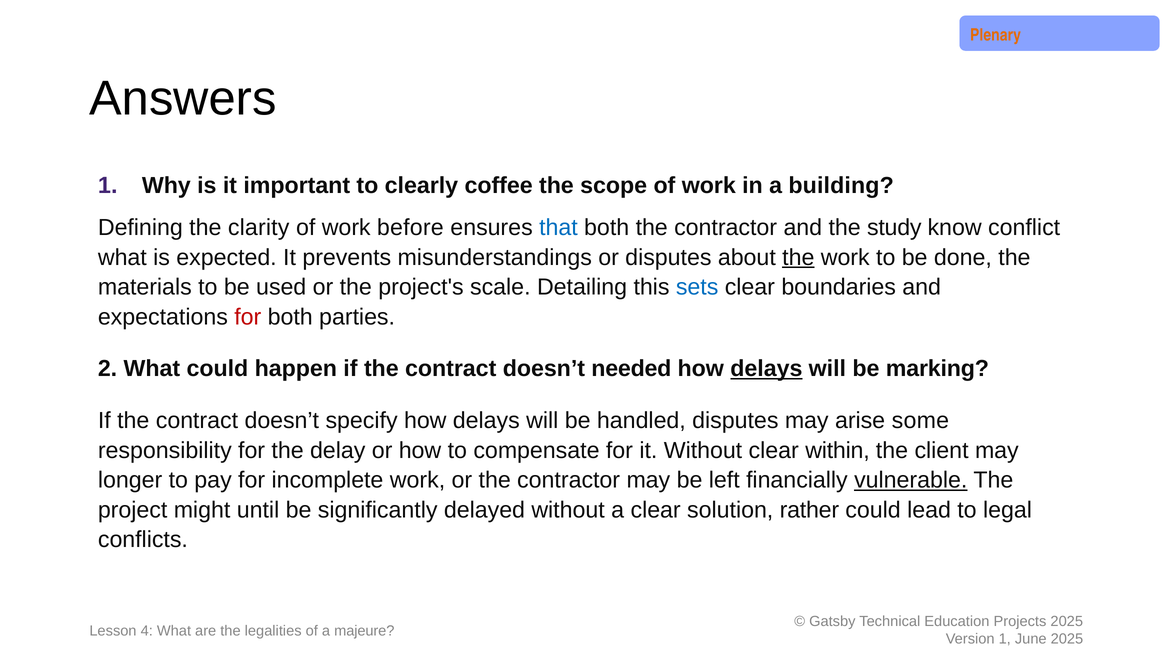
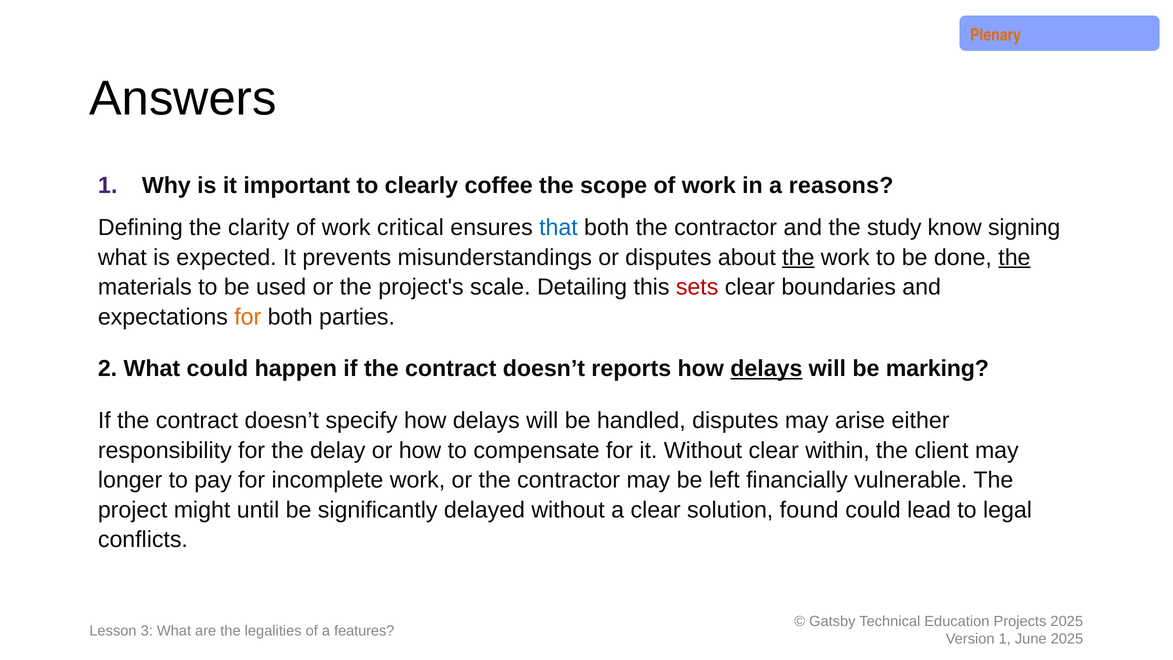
building: building -> reasons (841, 186)
before: before -> critical (410, 228)
conflict: conflict -> signing (1024, 228)
the underline: none -> present (1014, 257)
sets colour: blue -> red (697, 287)
for colour: red -> orange (248, 317)
needed: needed -> reports (631, 369)
some: some -> either (921, 420)
vulnerable underline: present -> none (911, 480)
rather: rather -> found (809, 510)
4: 4 -> 3 (147, 631)
majeure: majeure -> features (364, 631)
